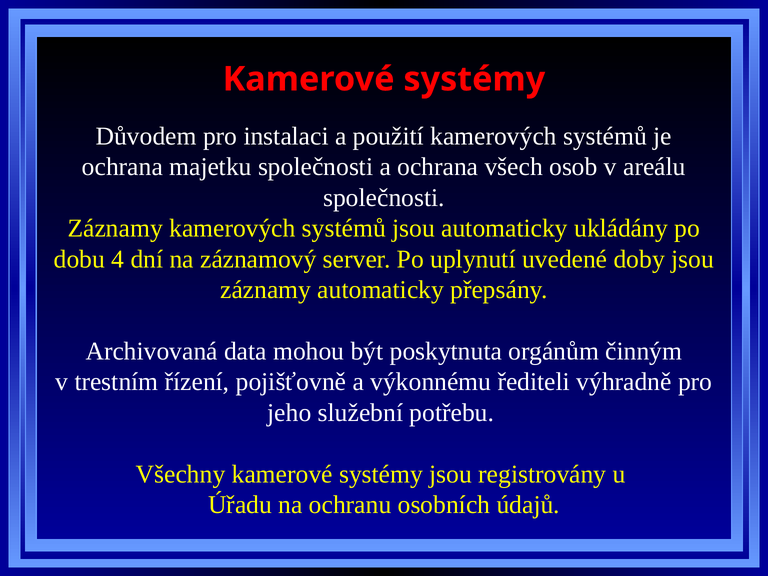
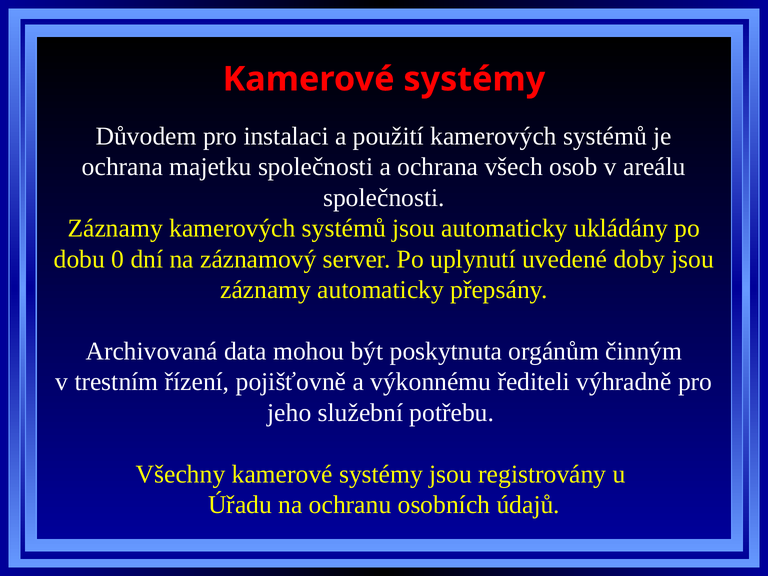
4: 4 -> 0 (118, 259)
